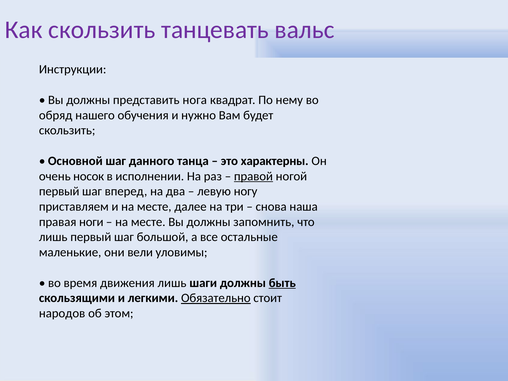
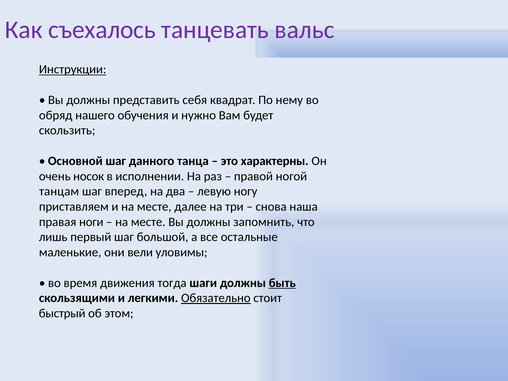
Как скользить: скользить -> съехалось (102, 30)
Инструкции underline: none -> present (73, 69)
нога: нога -> себя (195, 100)
правой underline: present -> none (253, 176)
первый: первый -> танцам (59, 191)
движения лишь: лишь -> тогда (172, 283)
народов: народов -> быстрый (62, 313)
